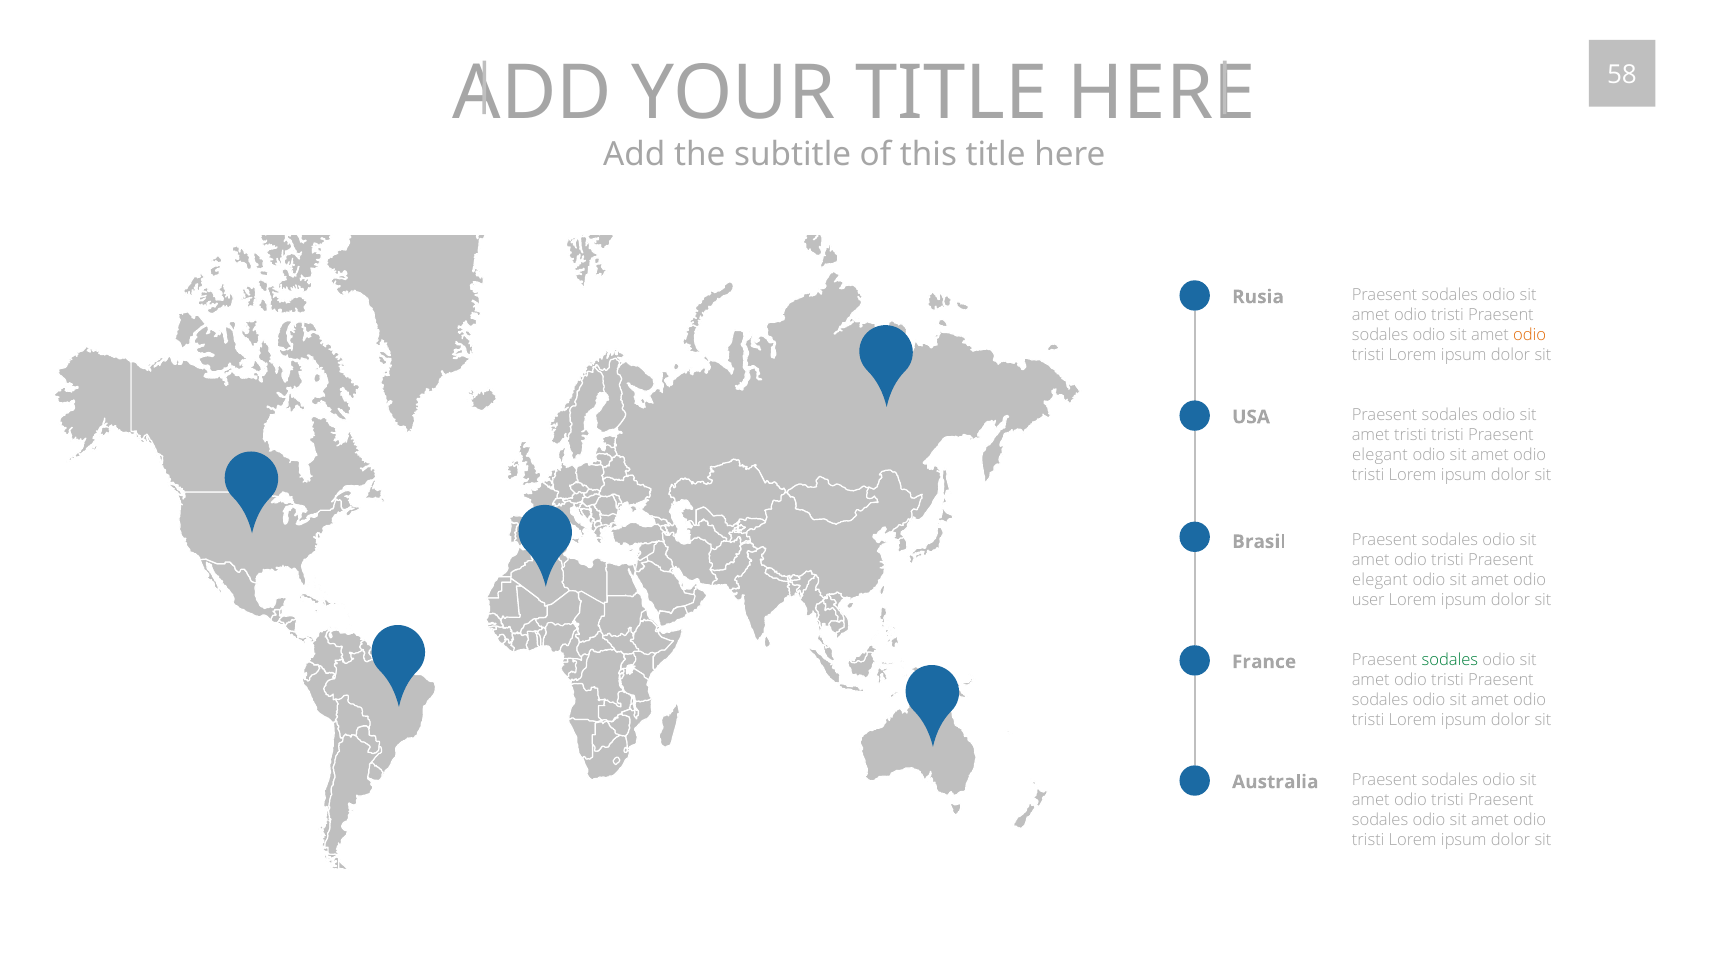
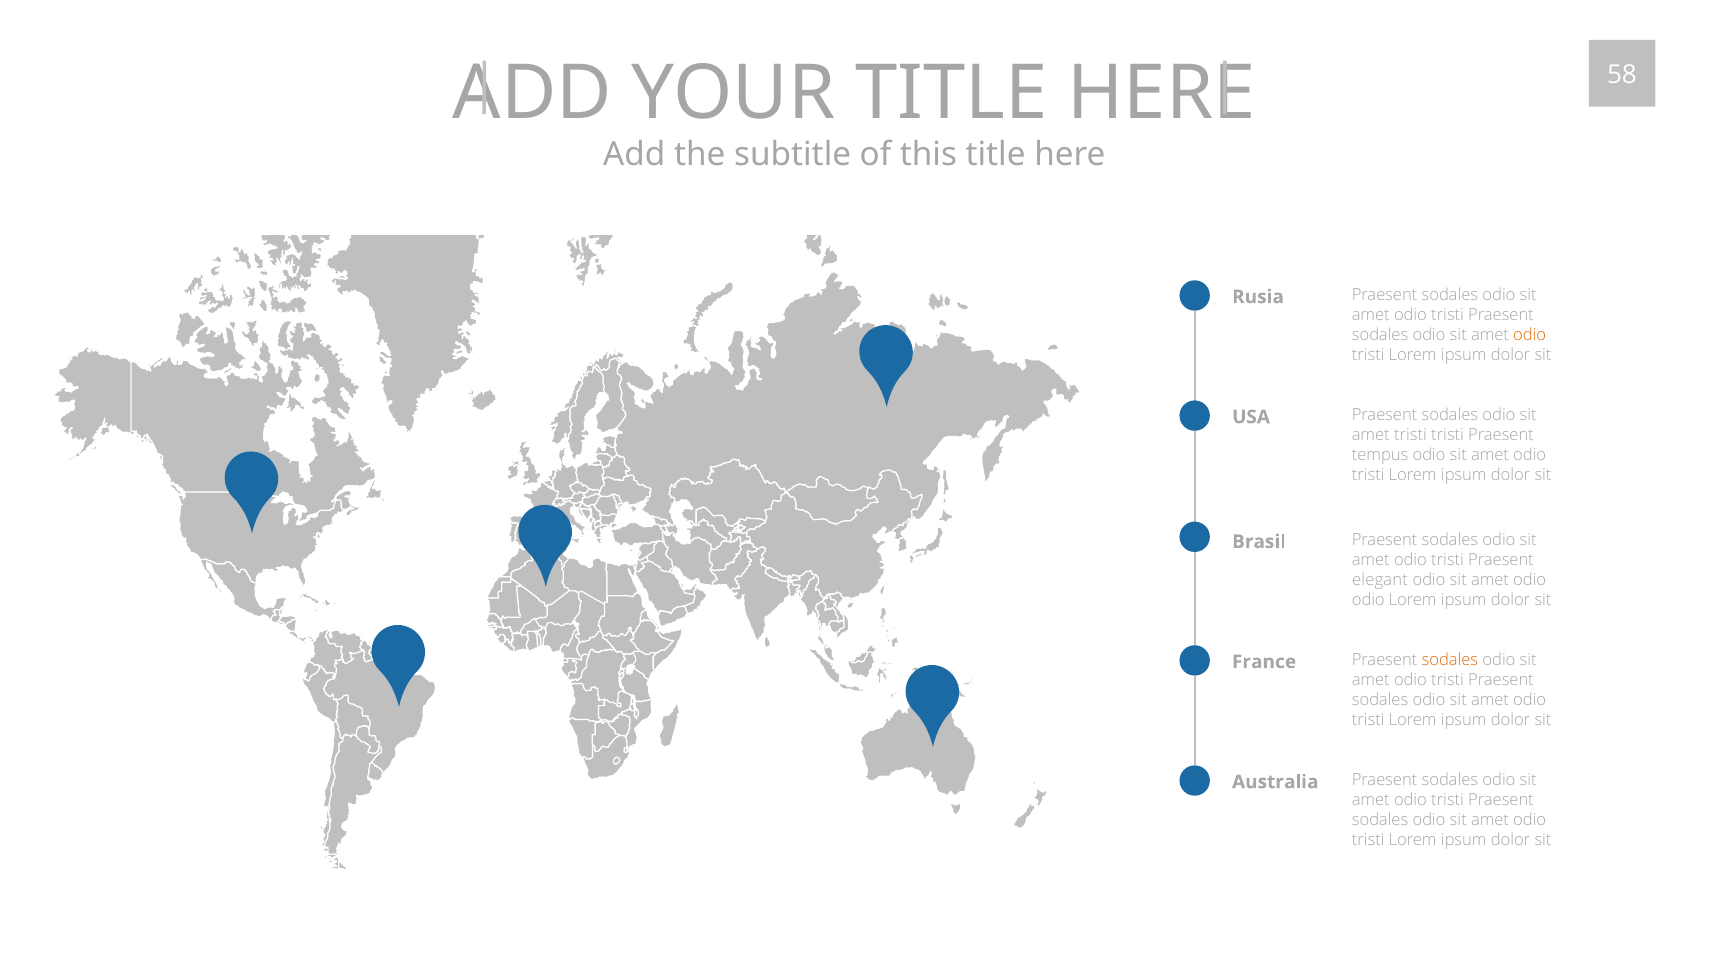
elegant: elegant -> tempus (1380, 455)
user: user -> odio (1368, 600)
sodales colour: green -> orange (1450, 660)
